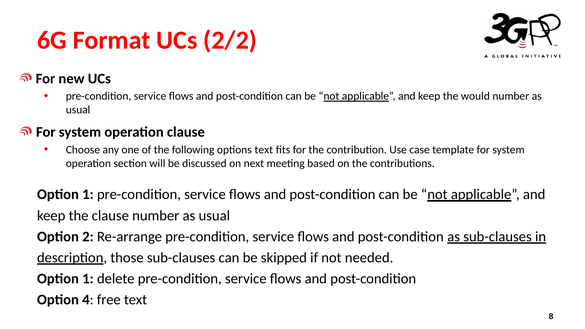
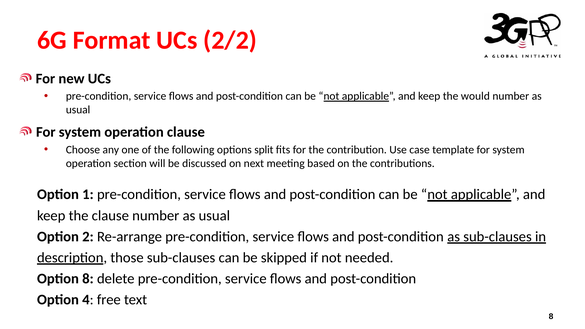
options text: text -> split (264, 150)
1: 1 -> 8 (88, 279)
